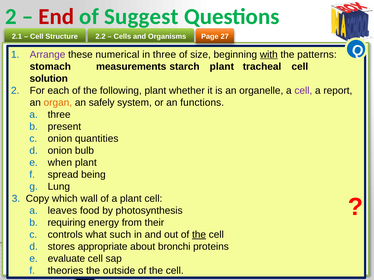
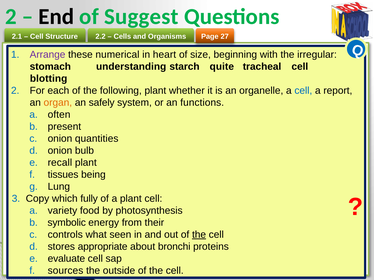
End colour: red -> black (56, 17)
in three: three -> heart (164, 55)
with underline: present -> none (269, 55)
patterns: patterns -> irregular (317, 55)
measurements: measurements -> understanding (131, 67)
starch plant: plant -> quite (222, 67)
solution: solution -> blotting (49, 79)
cell colour: purple -> blue (303, 91)
a three: three -> often (59, 115)
when: when -> recall (60, 163)
spread: spread -> tissues (63, 175)
wall: wall -> fully (89, 199)
leaves: leaves -> variety (62, 211)
requiring: requiring -> symbolic (67, 223)
such: such -> seen (120, 235)
theories: theories -> sources (65, 271)
